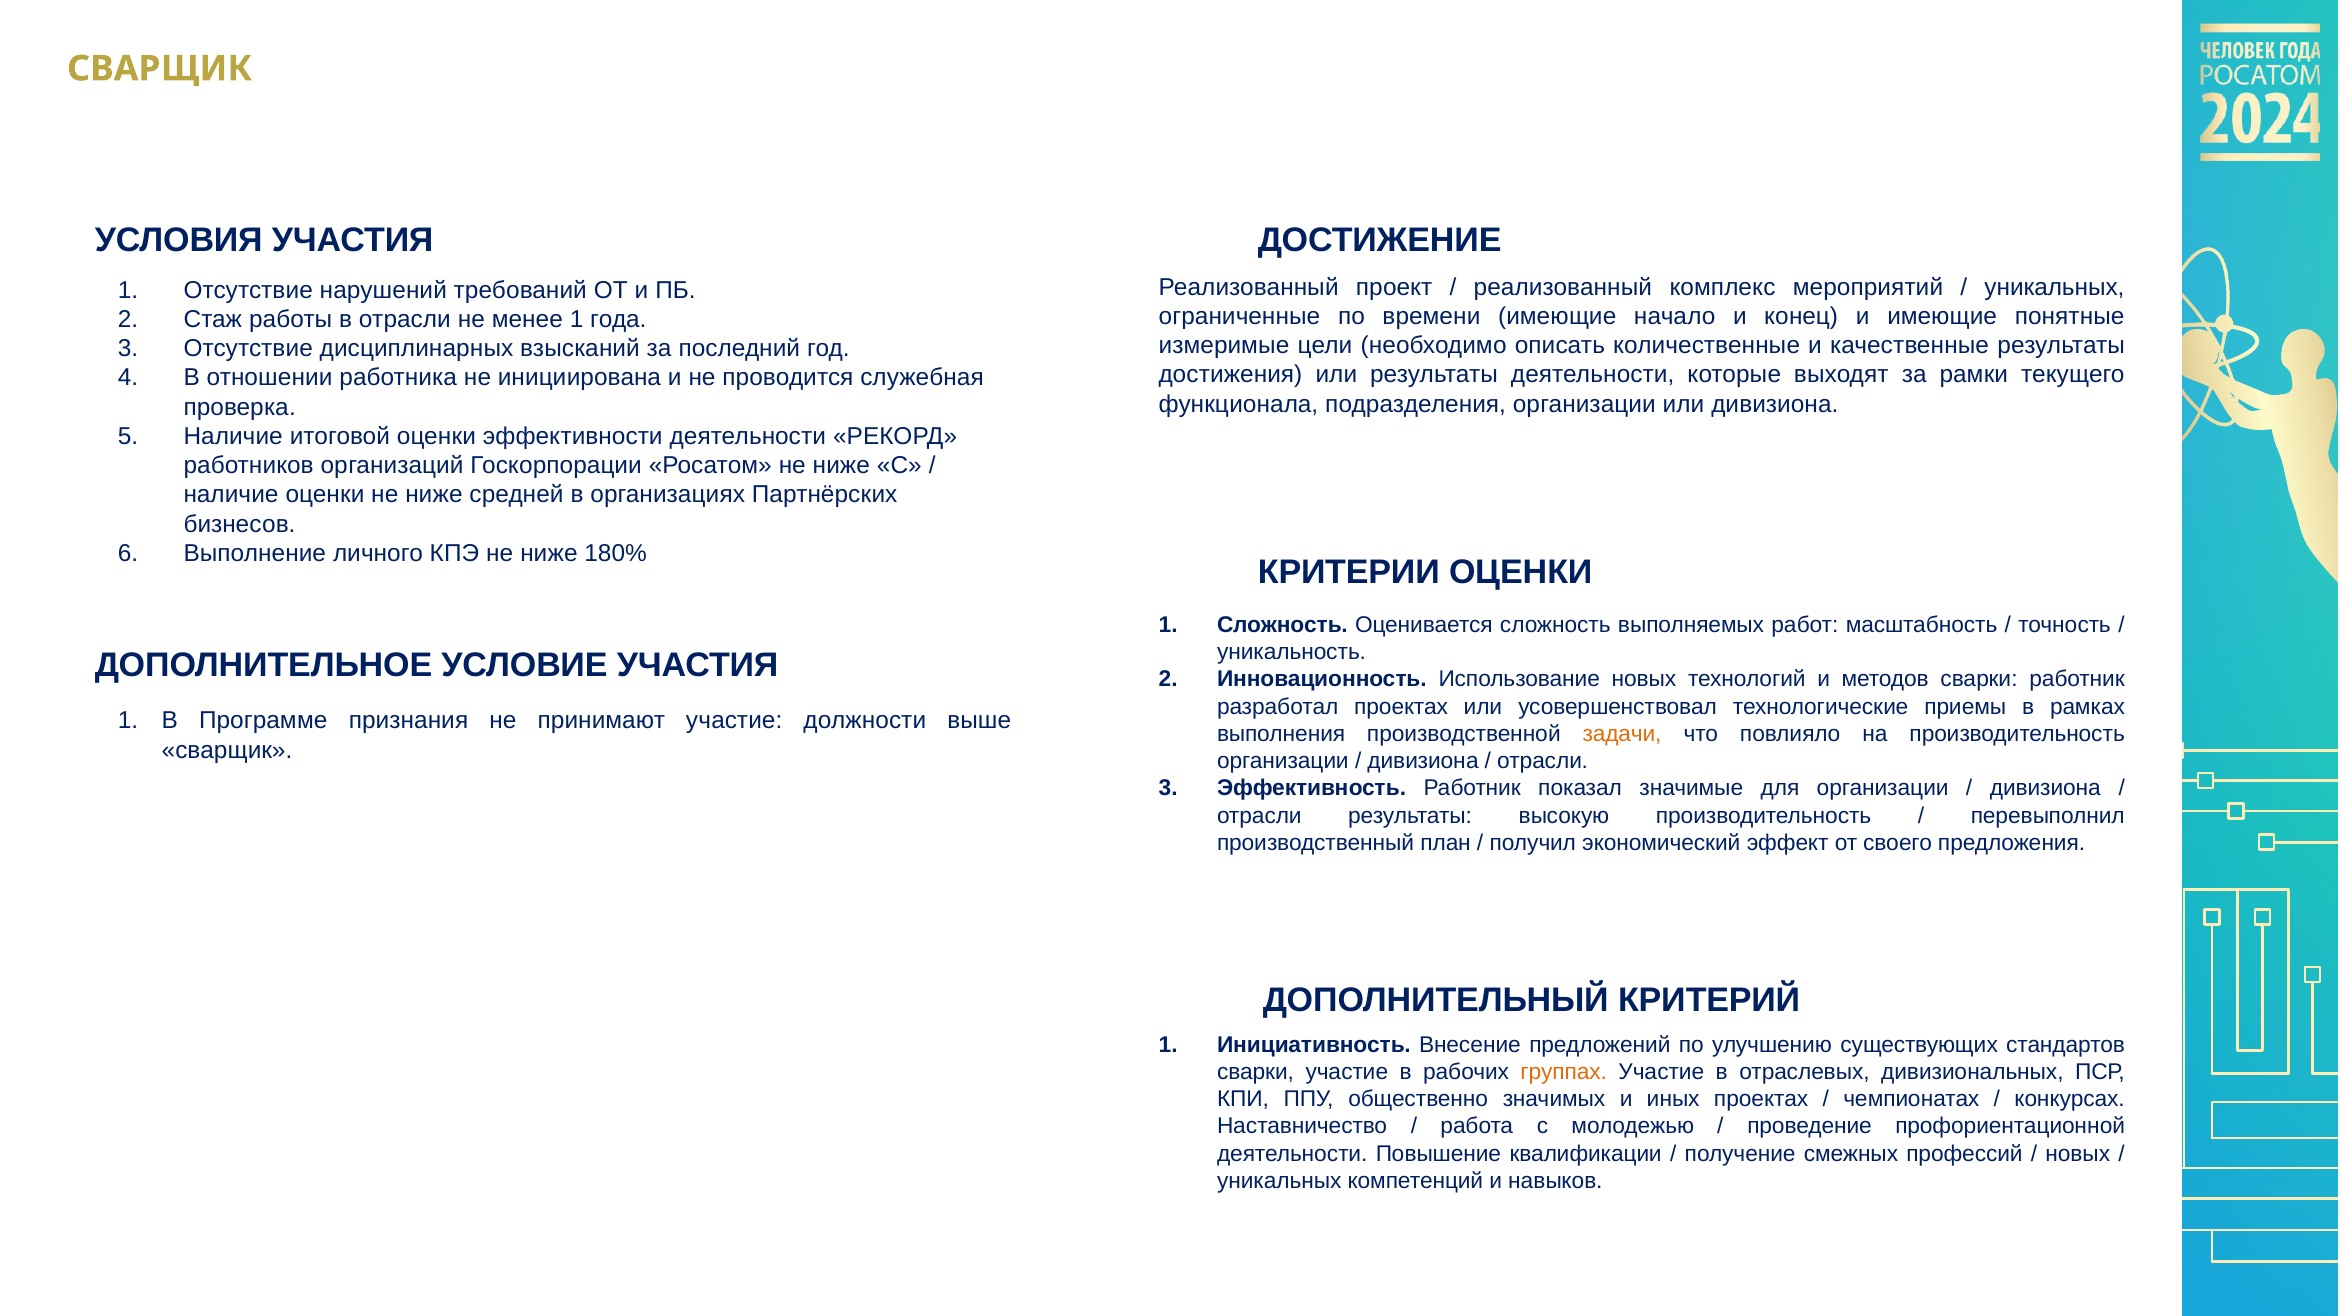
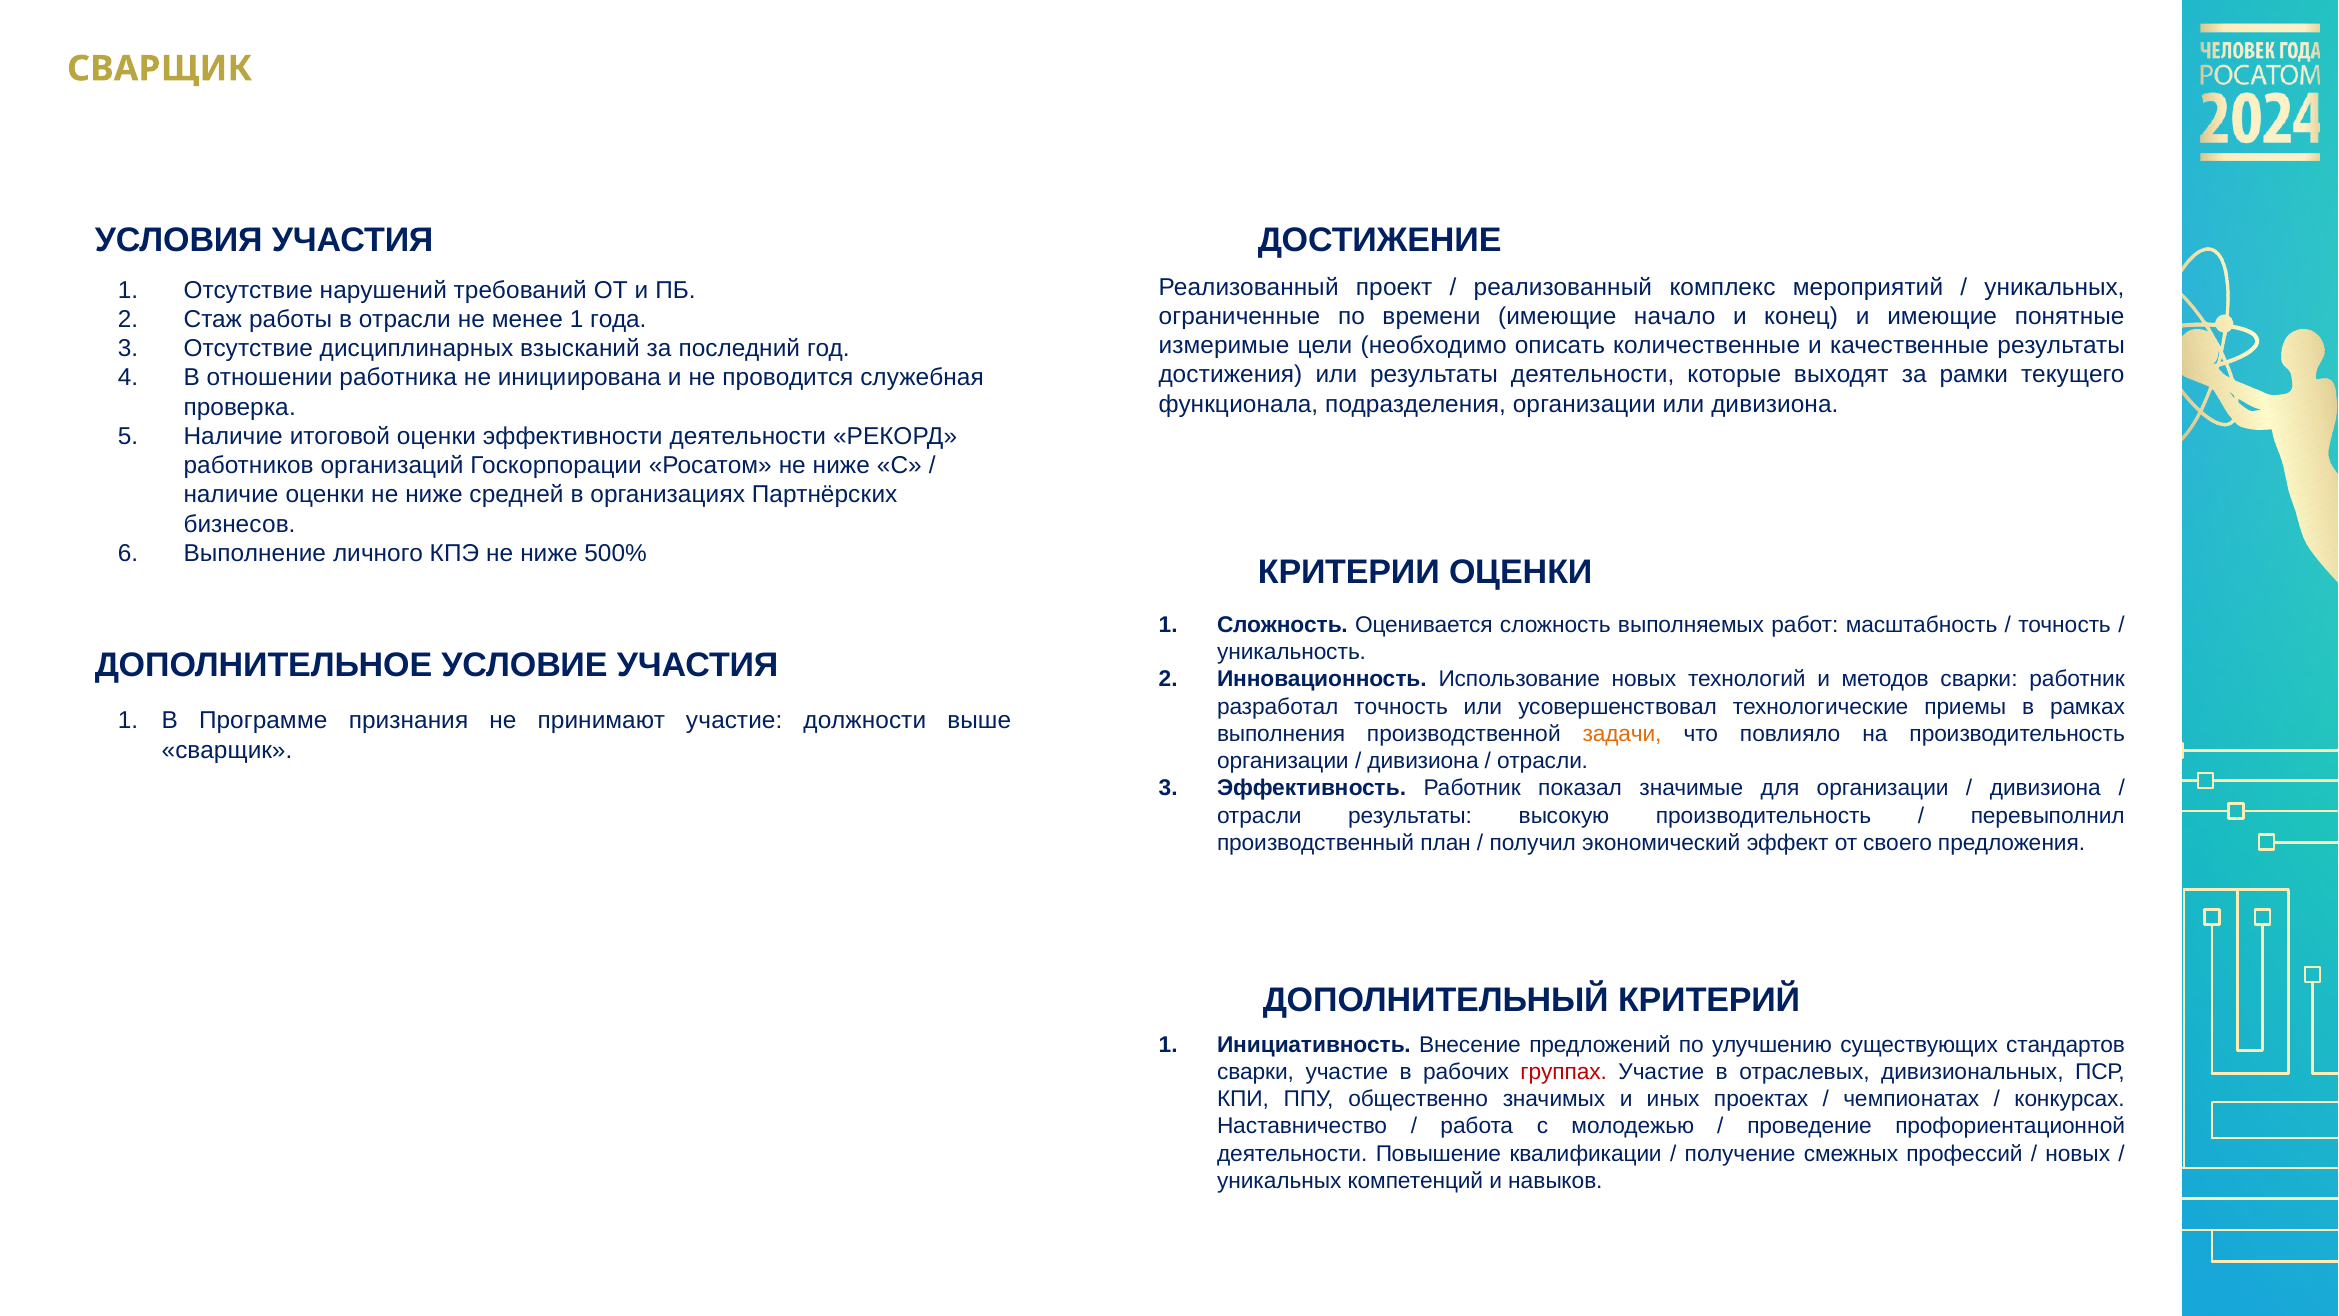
180%: 180% -> 500% (616, 553)
разработал проектах: проектах -> точность (1401, 707)
группах colour: orange -> red (1564, 1072)
